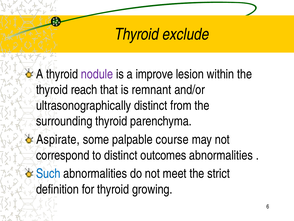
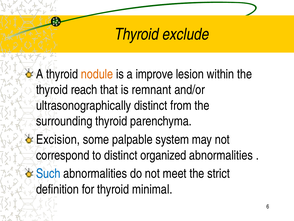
nodule colour: purple -> orange (97, 74)
Aspirate: Aspirate -> Excision (58, 139)
course: course -> system (172, 139)
outcomes: outcomes -> organized (163, 155)
growing: growing -> minimal (152, 189)
